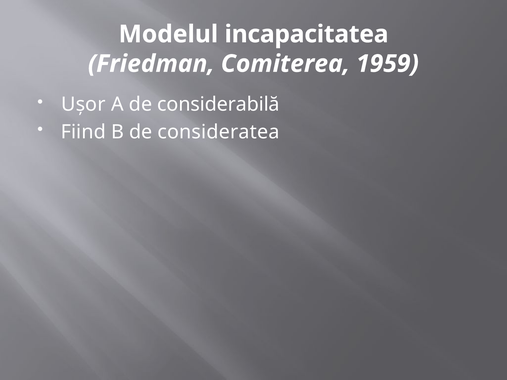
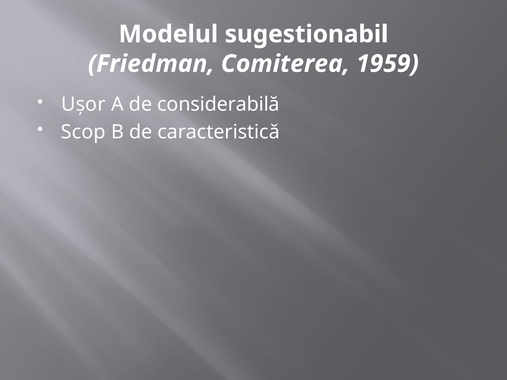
incapacitatea: incapacitatea -> sugestionabil (306, 34)
Fiind: Fiind -> Scop (83, 132)
consideratea: consideratea -> caracteristică (219, 132)
